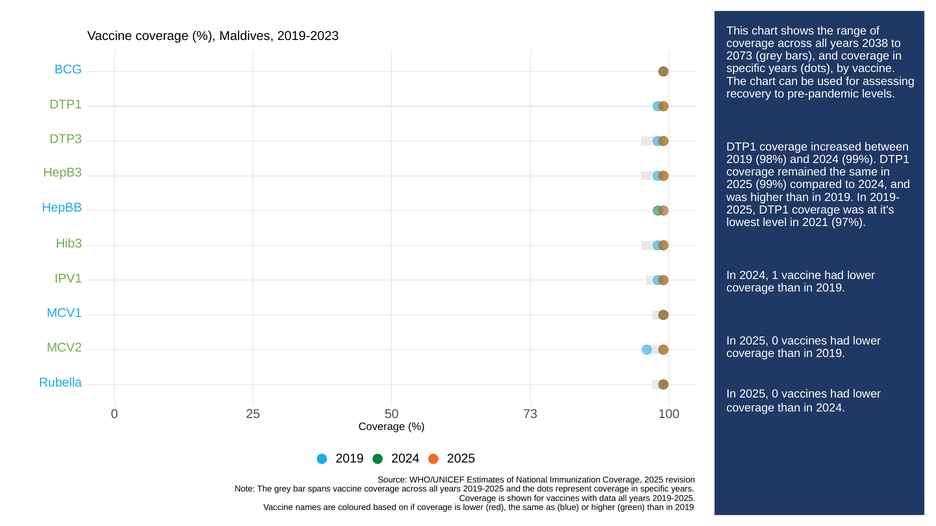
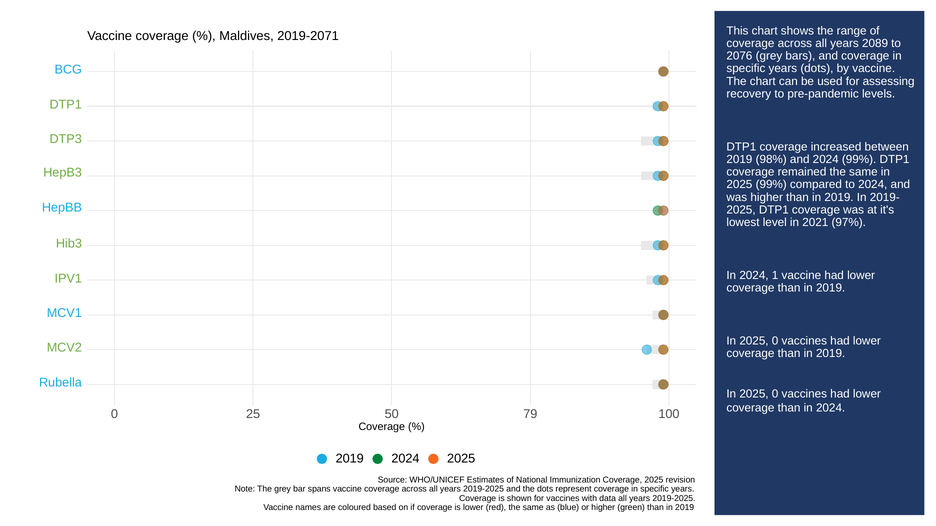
2019-2023: 2019-2023 -> 2019-2071 (308, 36)
2038: 2038 -> 2089 (875, 43)
2073: 2073 -> 2076 (739, 56)
73: 73 -> 79 (530, 415)
